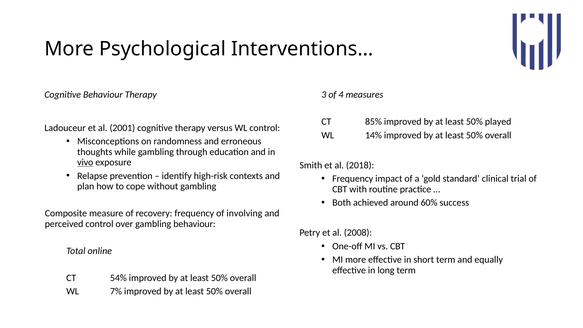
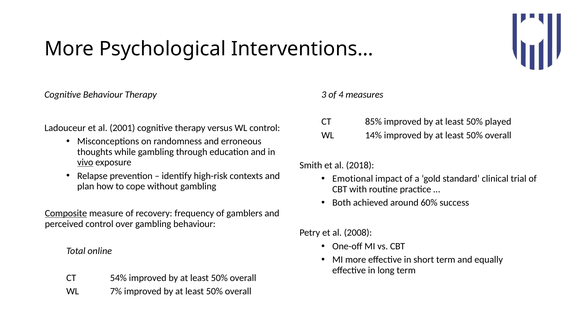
Frequency: Frequency -> Emotional (353, 179)
Composite underline: none -> present (66, 213)
involving: involving -> gamblers (244, 213)
